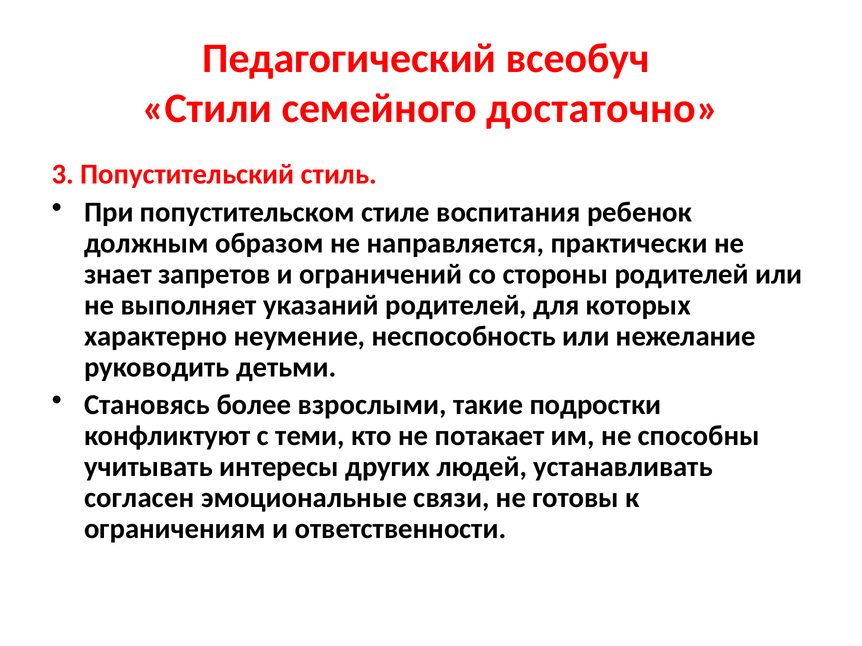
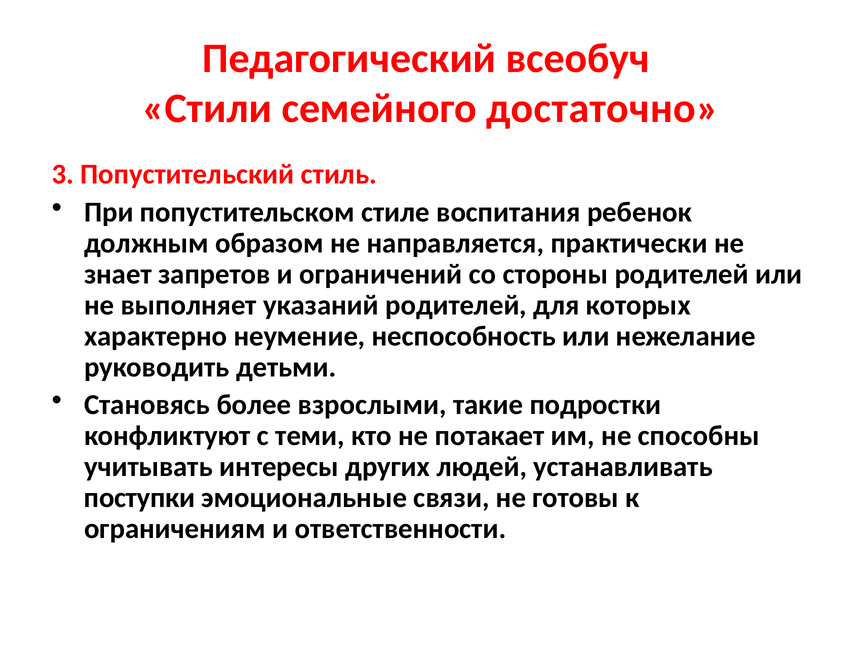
согласен: согласен -> поступки (140, 498)
